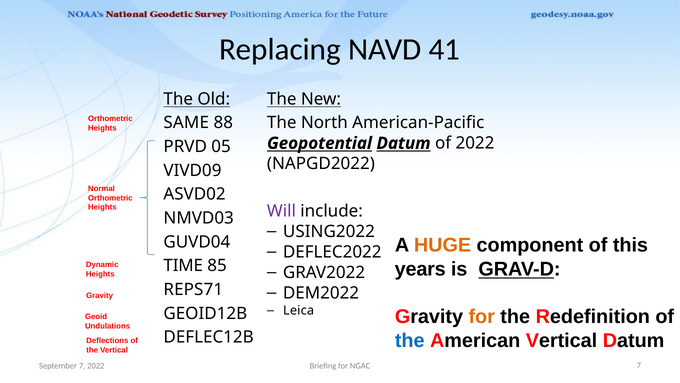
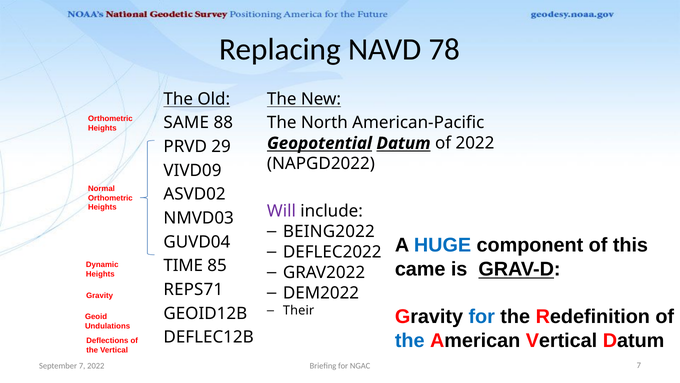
41: 41 -> 78 (444, 49)
05: 05 -> 29 (221, 146)
USING2022: USING2022 -> BEING2022 (329, 231)
HUGE colour: orange -> blue (443, 245)
years: years -> came (420, 269)
Leica: Leica -> Their (299, 310)
for colour: orange -> blue (482, 316)
